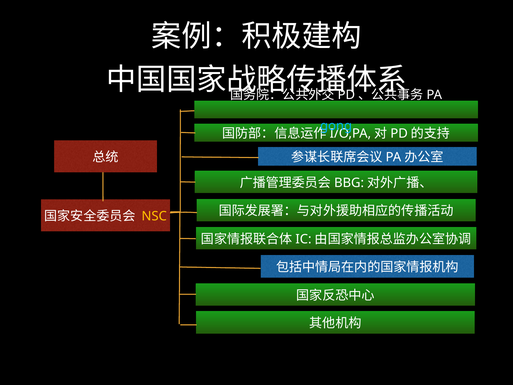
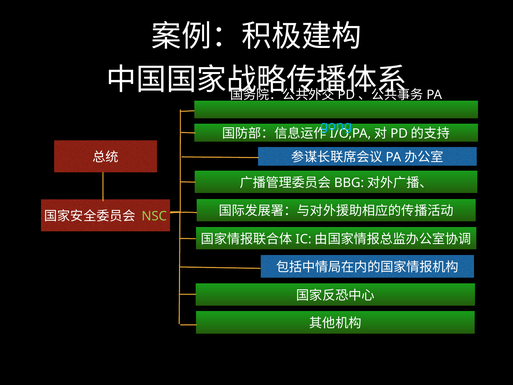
NSC colour: yellow -> light green (154, 216)
